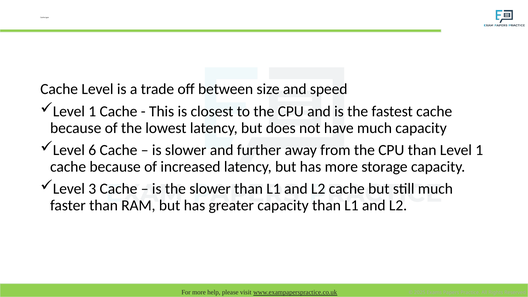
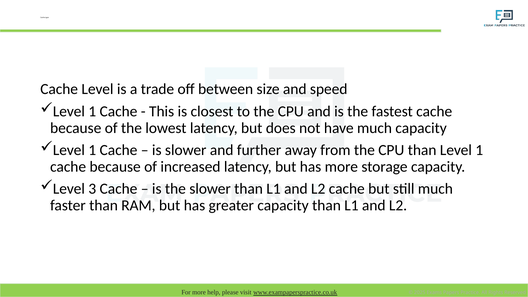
6: 6 -> 1 (92, 150)
